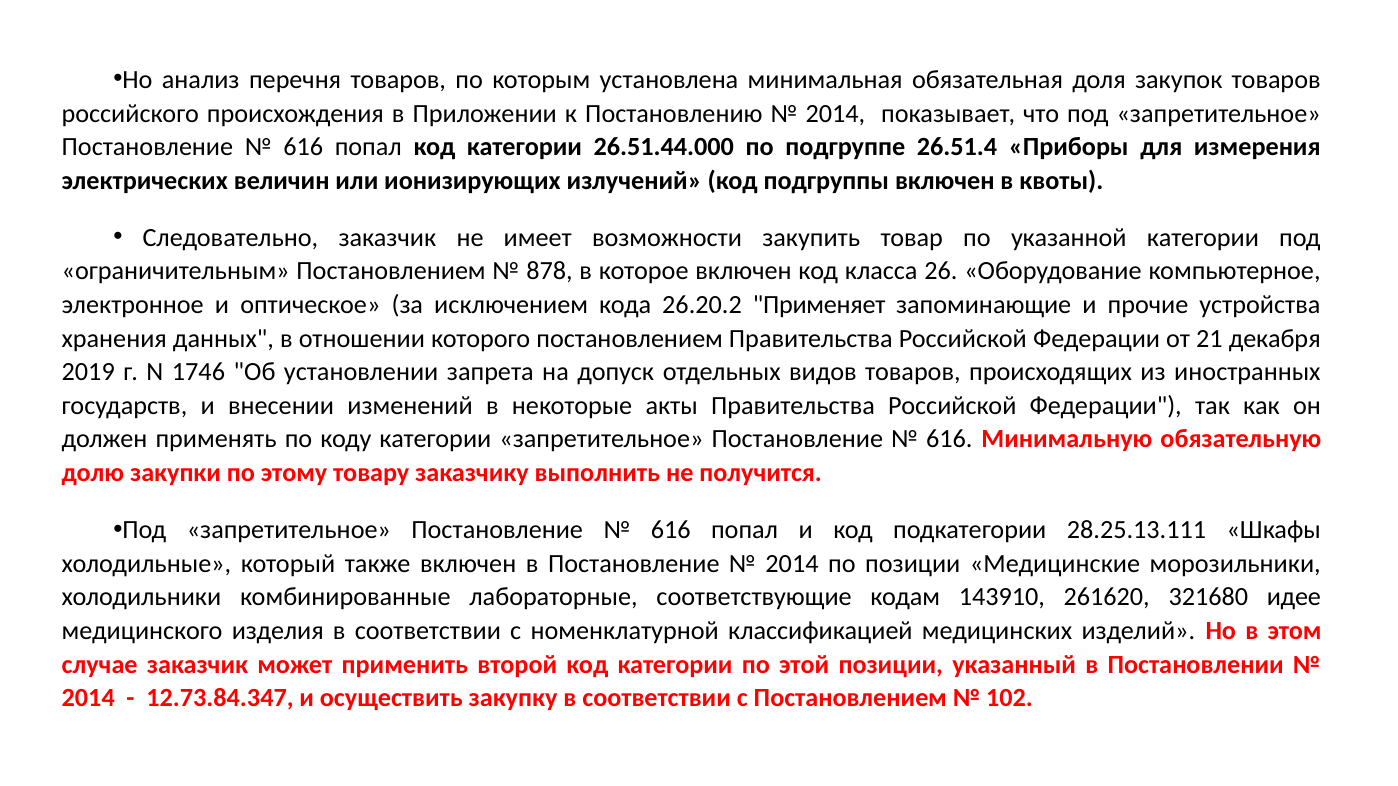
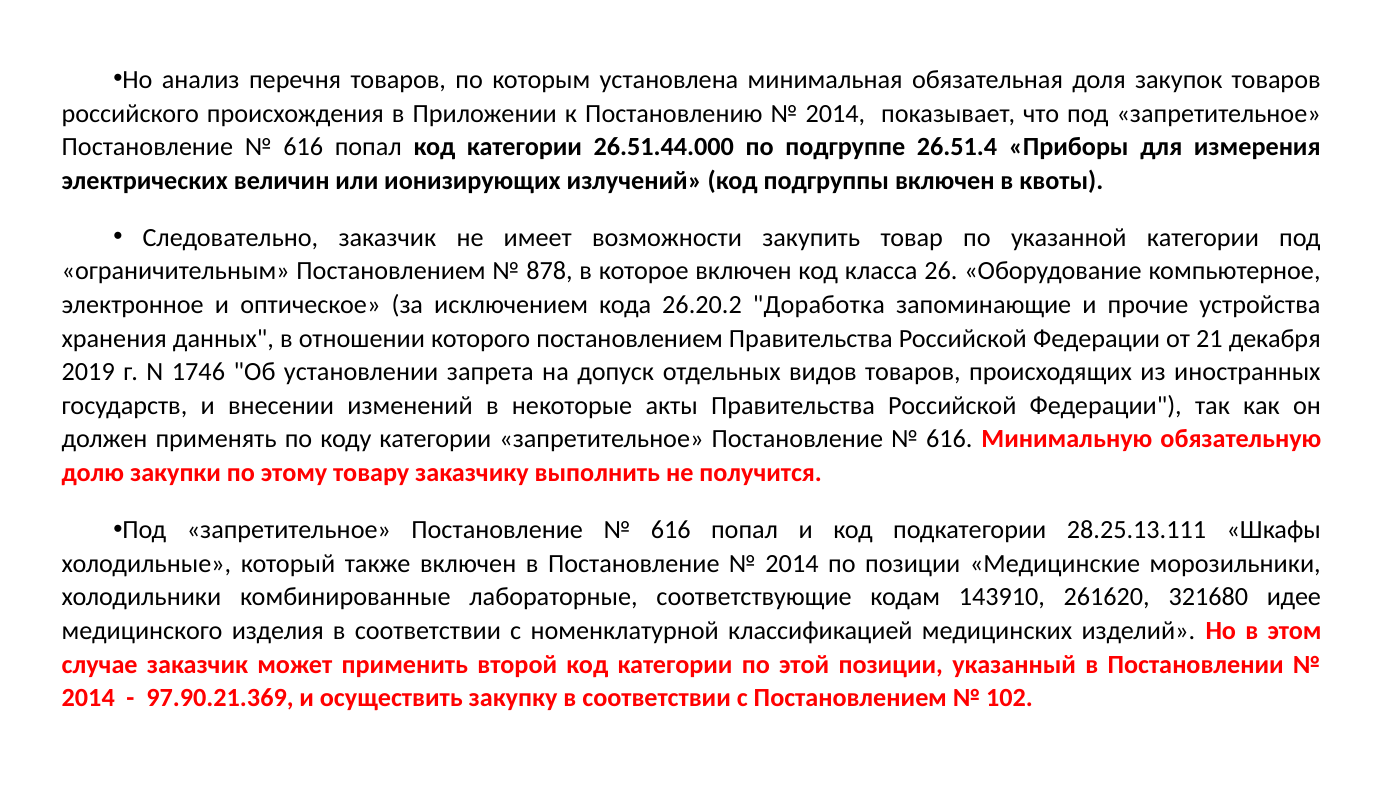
Применяет: Применяет -> Доработка (819, 305)
12.73.84.347: 12.73.84.347 -> 97.90.21.369 (220, 698)
